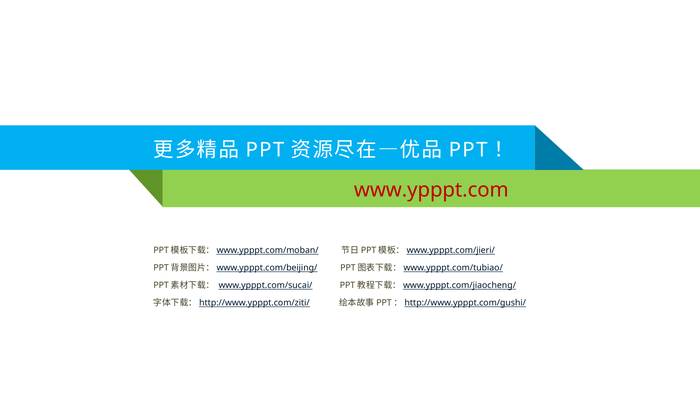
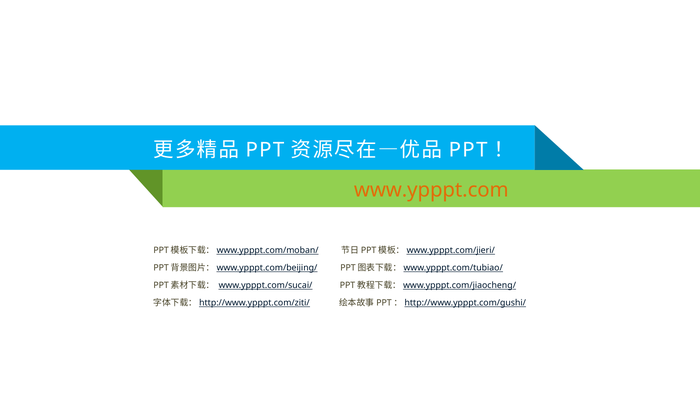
www.ypppt.com colour: red -> orange (431, 190)
